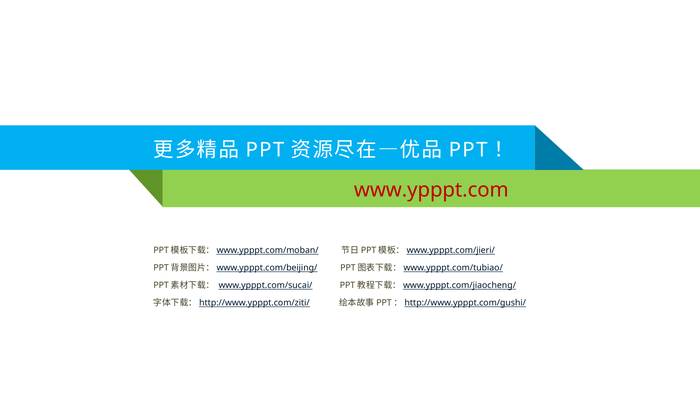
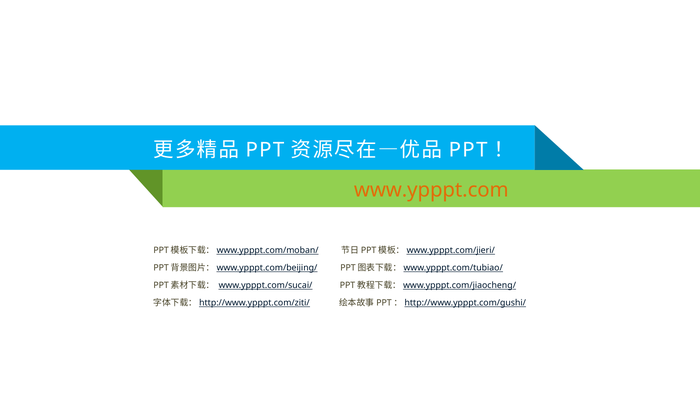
www.ypppt.com colour: red -> orange (431, 190)
